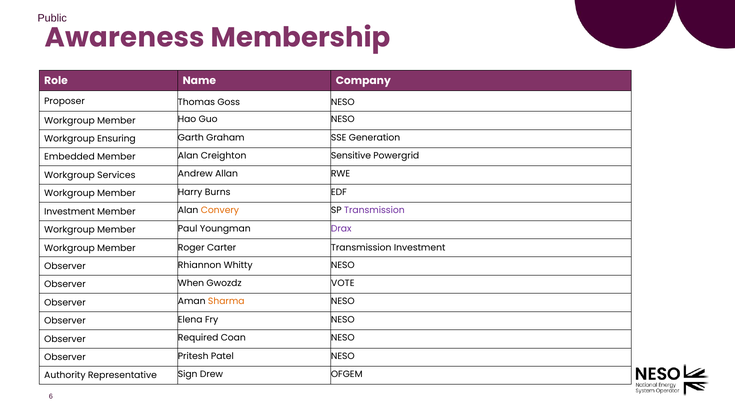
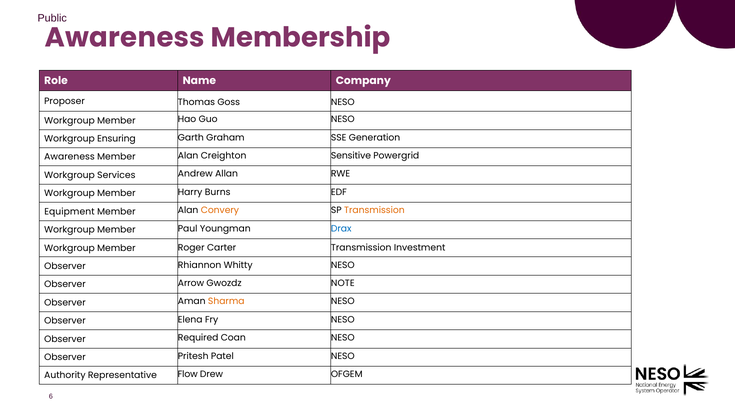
Embedded: Embedded -> Awareness (69, 157)
Investment: Investment -> Equipment (69, 212)
Transmission colour: purple -> orange (374, 211)
Drax colour: purple -> blue (341, 229)
When: When -> Arrow (191, 284)
VOTE: VOTE -> NOTE (343, 284)
Sign: Sign -> Flow (188, 375)
